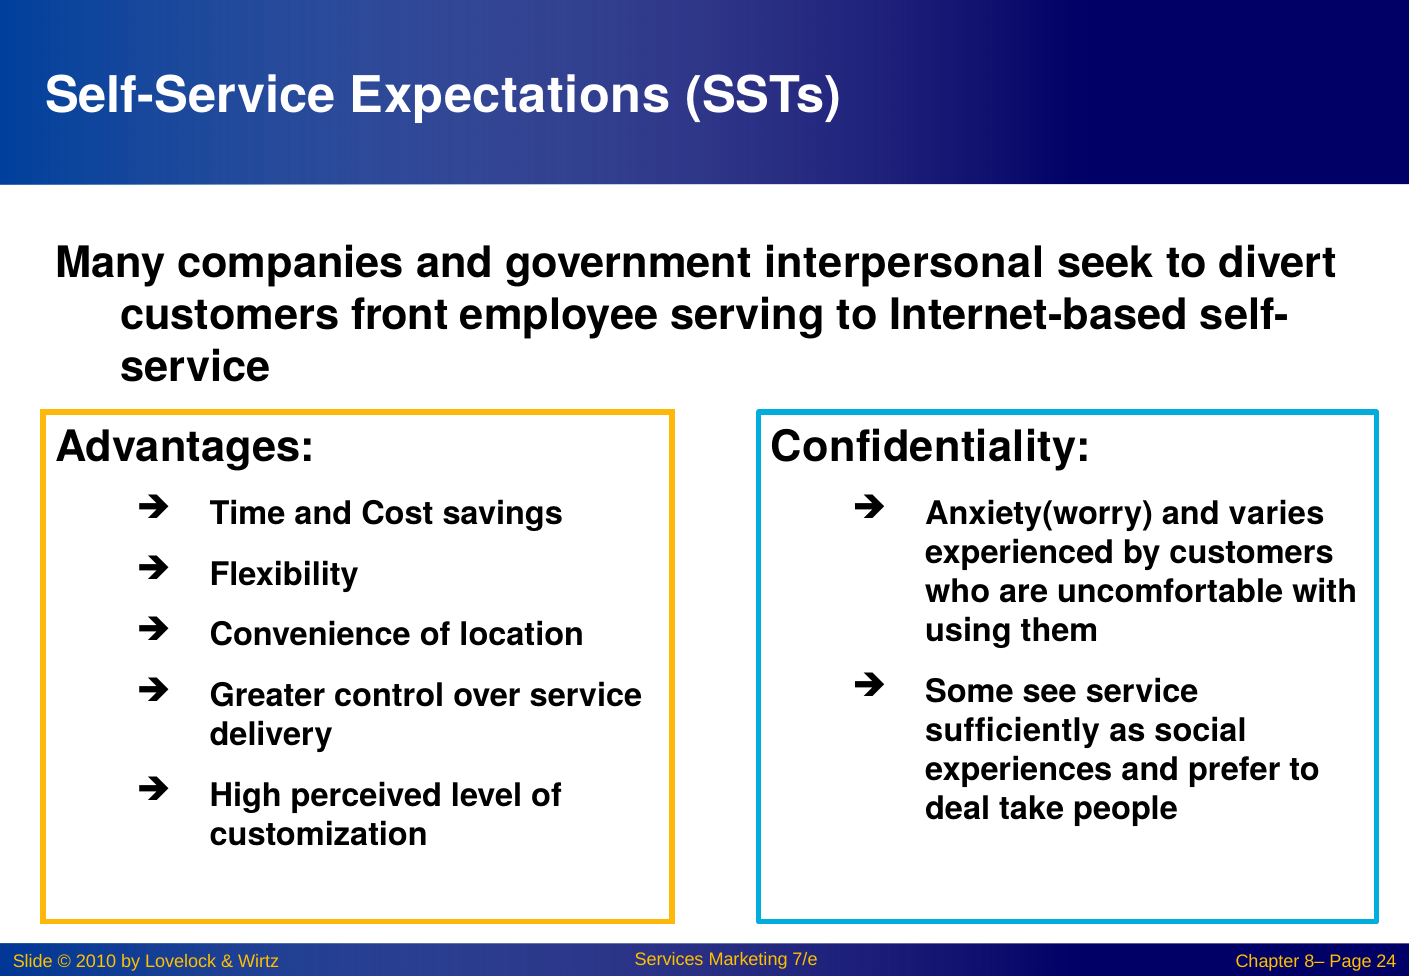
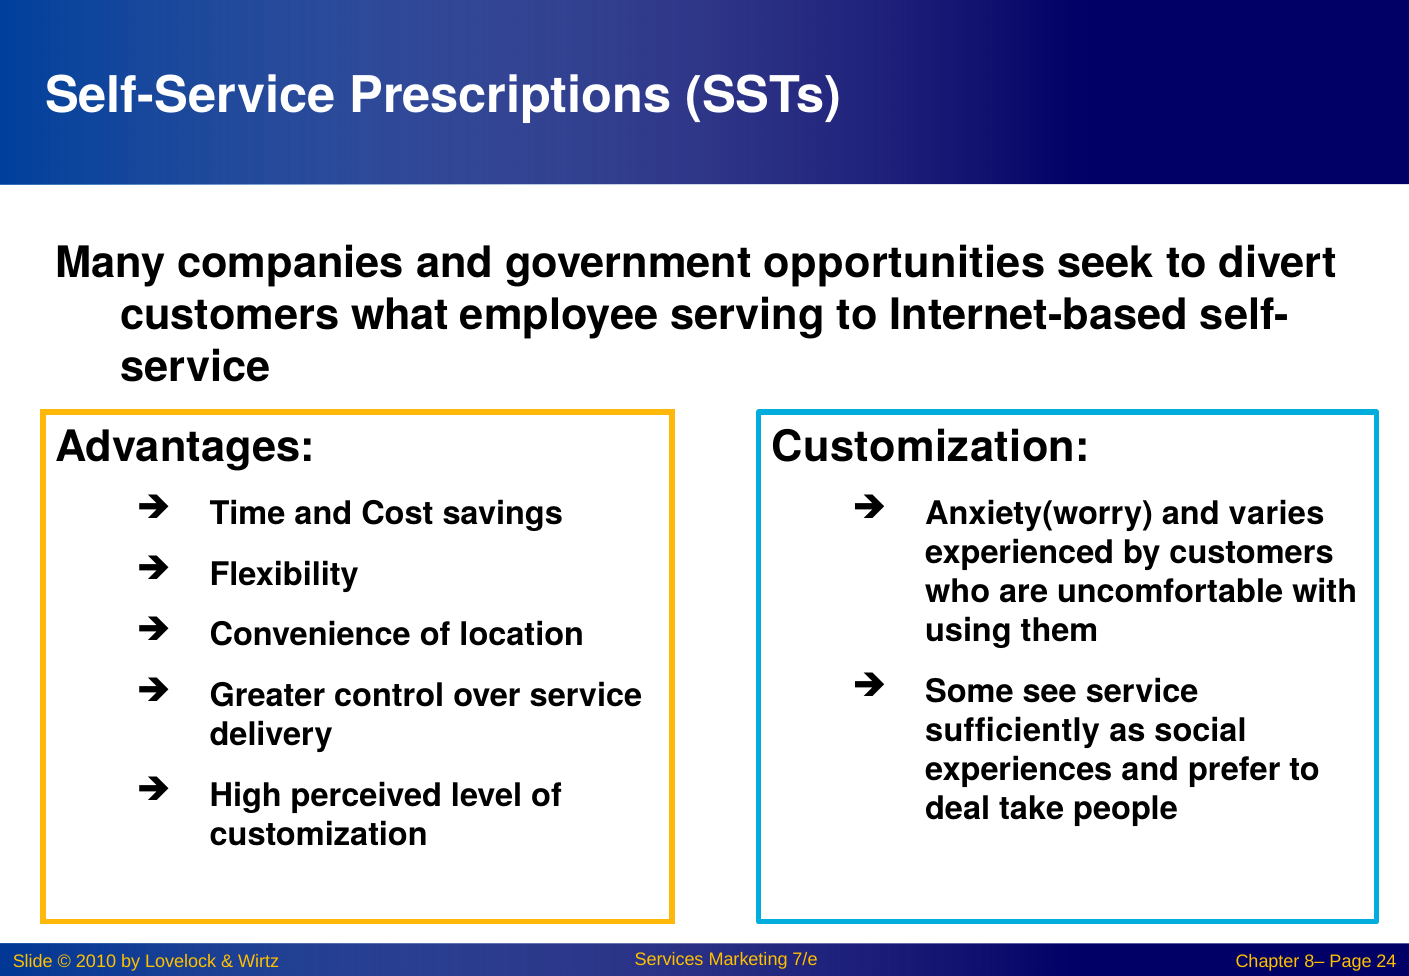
Expectations: Expectations -> Prescriptions (510, 96)
interpersonal: interpersonal -> opportunities (904, 263)
front: front -> what (400, 315)
Confidentiality: Confidentiality -> Customization (931, 447)
